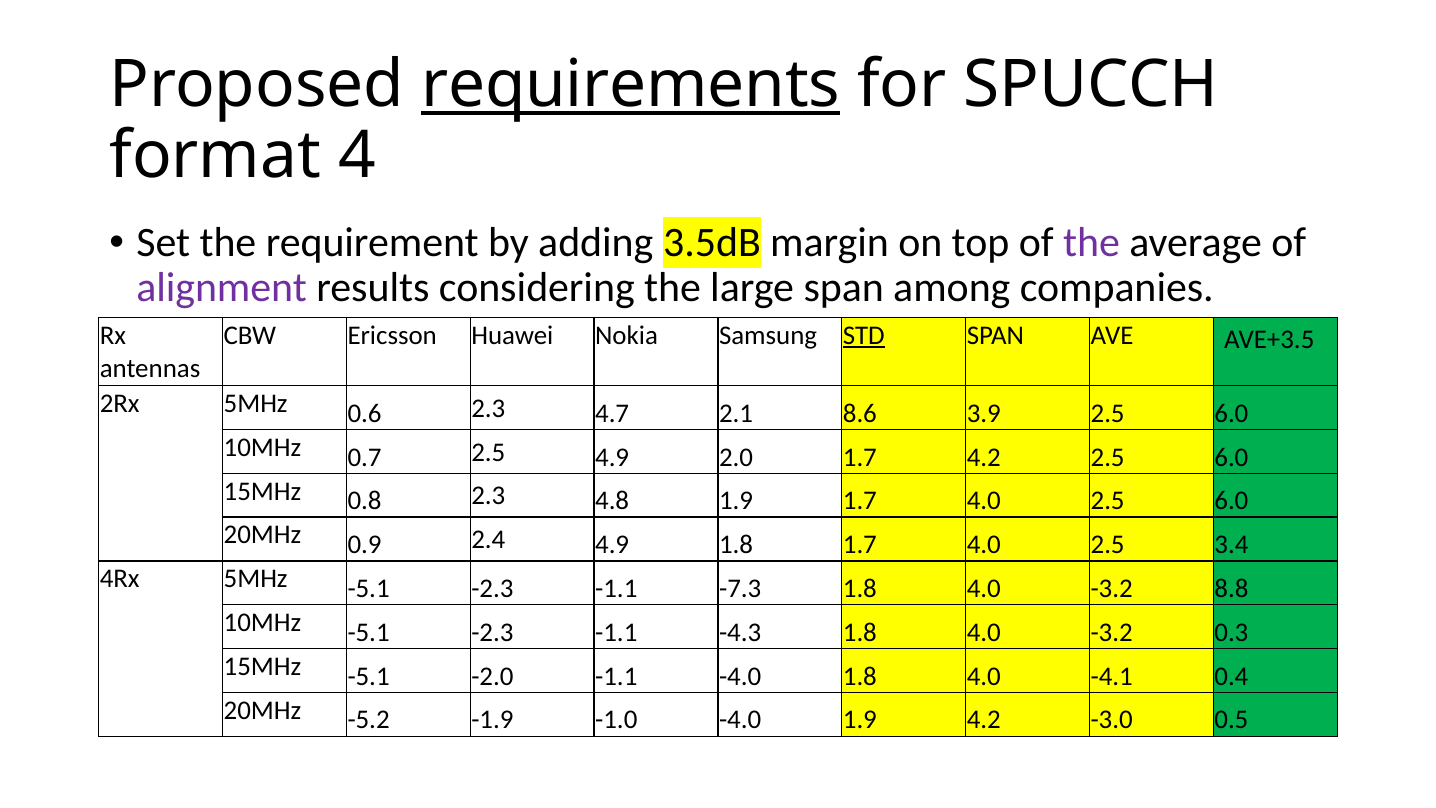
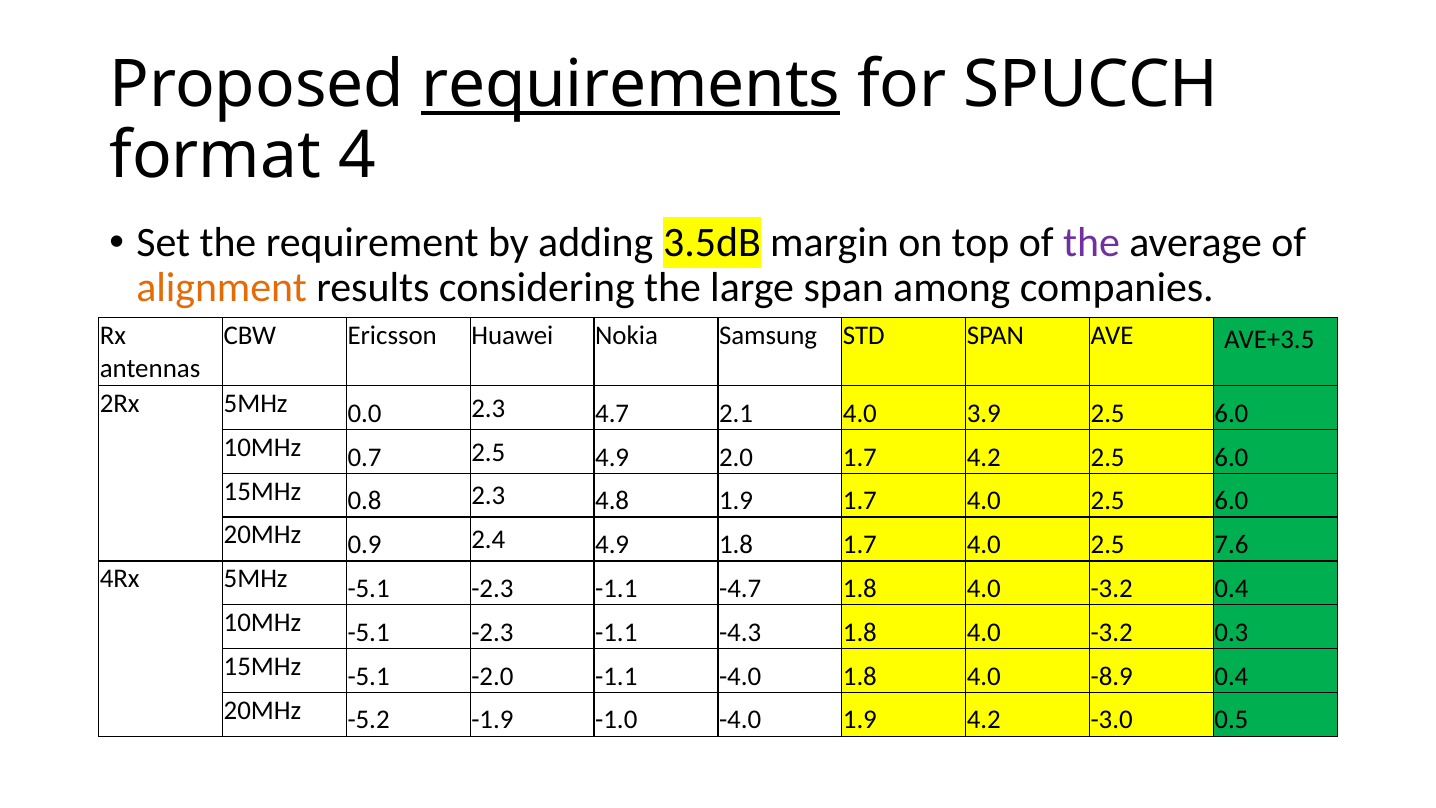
alignment colour: purple -> orange (222, 288)
STD underline: present -> none (864, 335)
0.6: 0.6 -> 0.0 (364, 413)
2.1 8.6: 8.6 -> 4.0 (860, 413)
3.4: 3.4 -> 7.6 (1231, 545)
-7.3: -7.3 -> -4.7 (740, 588)
-3.2 8.8: 8.8 -> 0.4 (1231, 588)
-4.1: -4.1 -> -8.9 (1112, 676)
